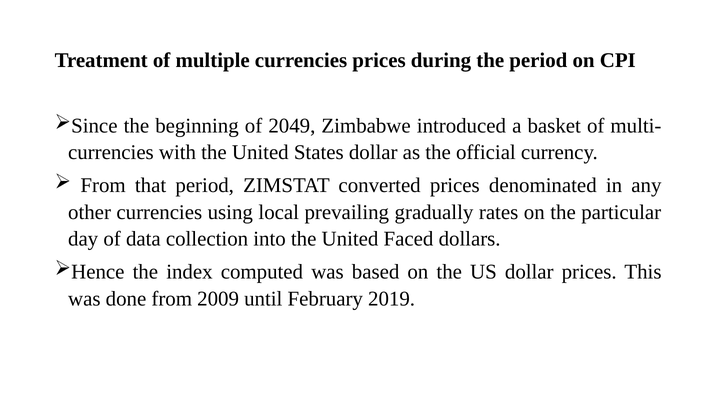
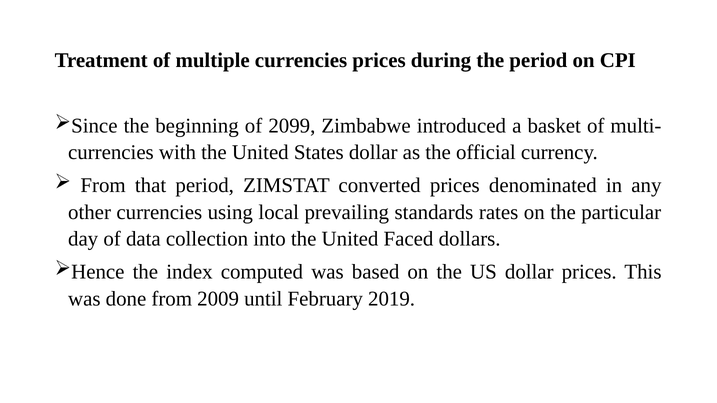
2049: 2049 -> 2099 (292, 126)
gradually: gradually -> standards (434, 212)
